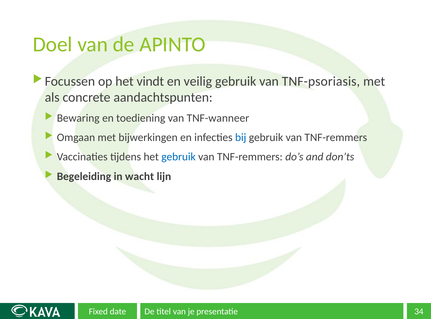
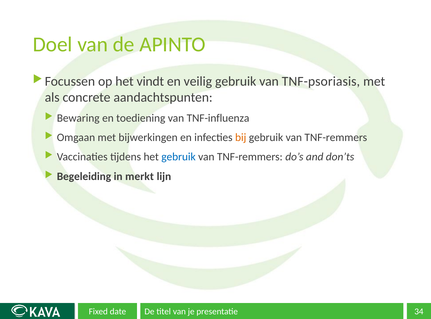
TNF-wanneer: TNF-wanneer -> TNF-influenza (218, 118)
bij colour: blue -> orange (241, 138)
wacht: wacht -> merkt (140, 176)
